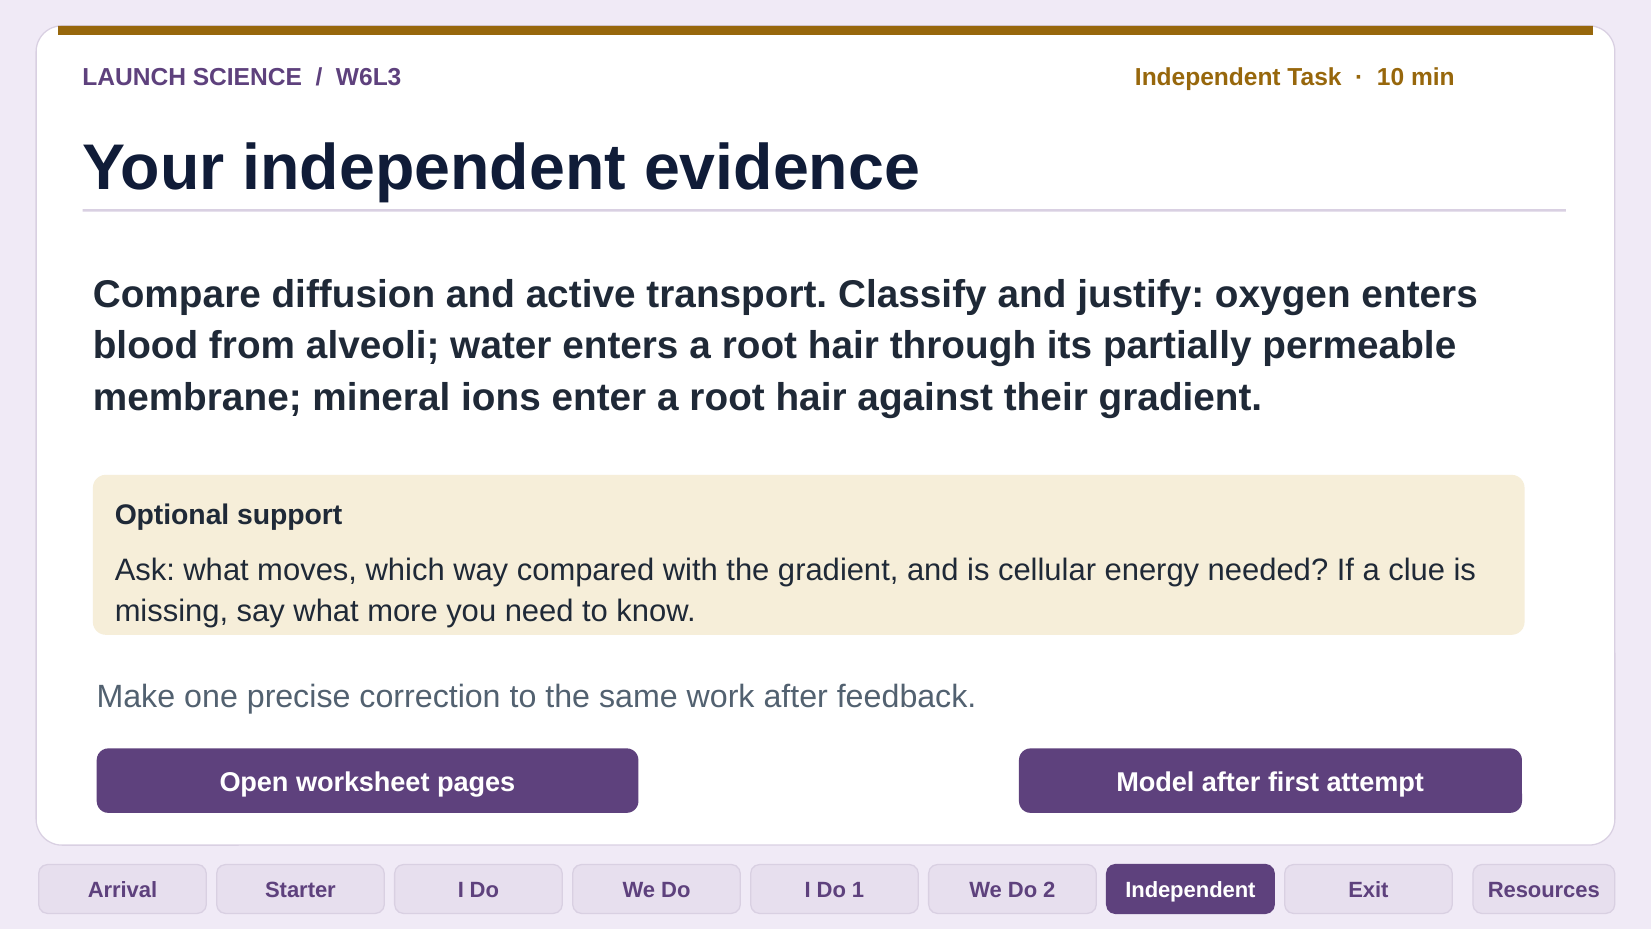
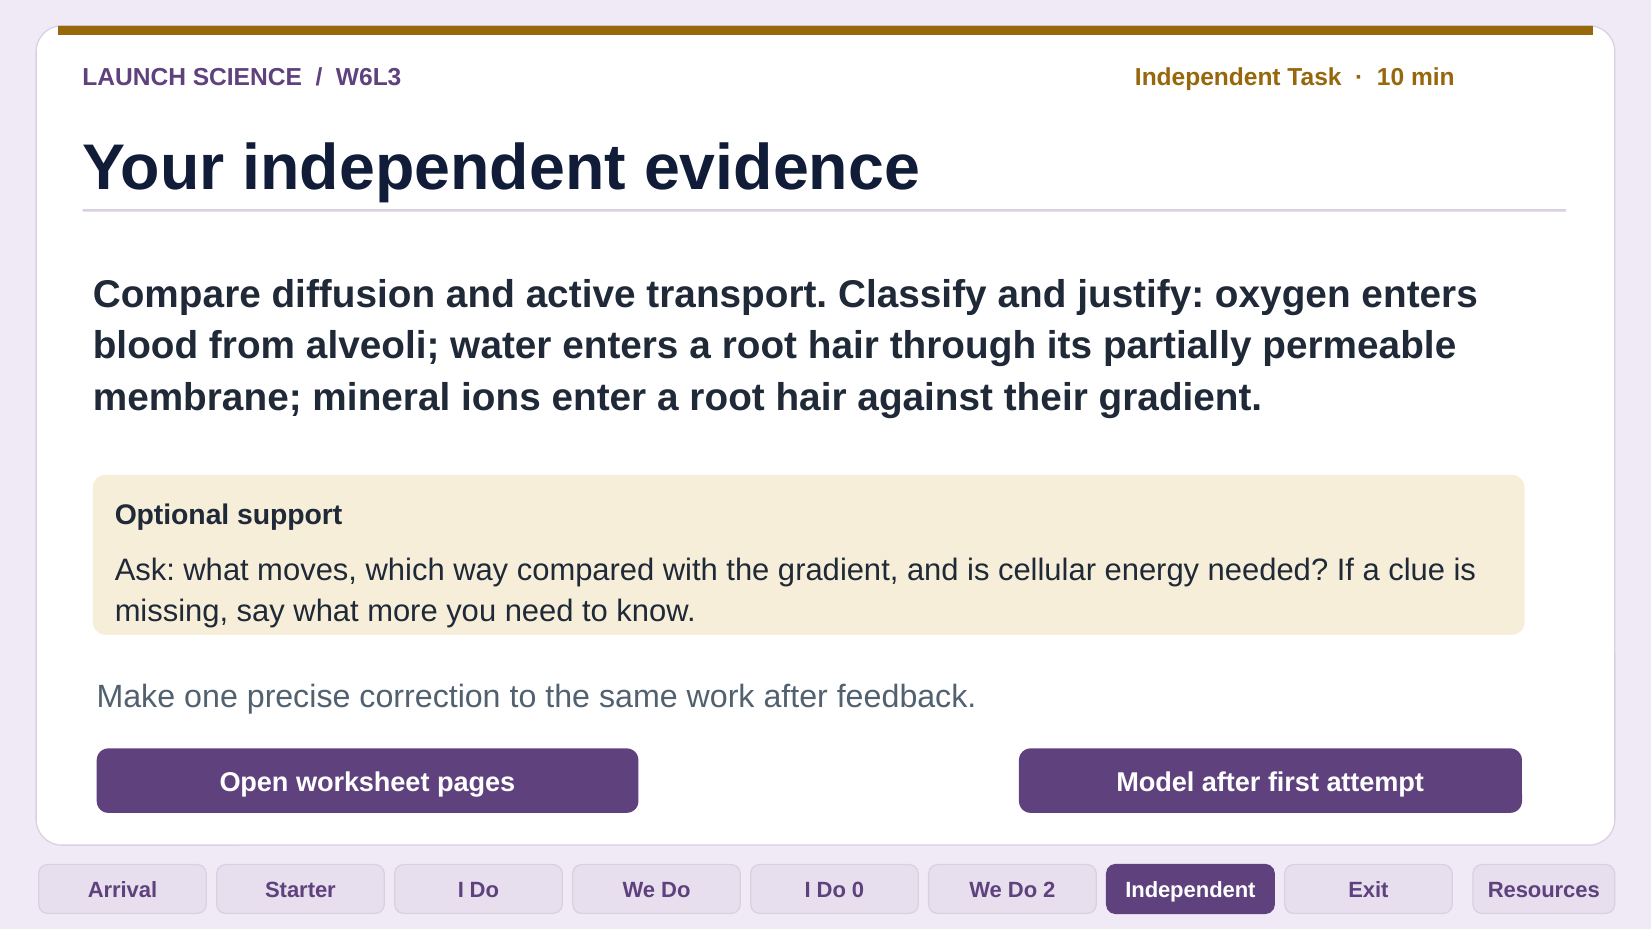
1: 1 -> 0 (858, 890)
